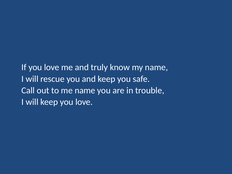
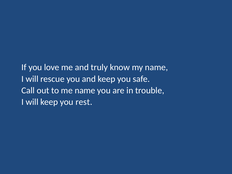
keep you love: love -> rest (84, 102)
